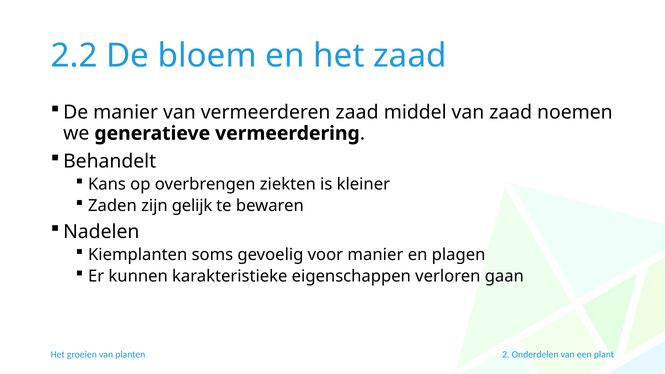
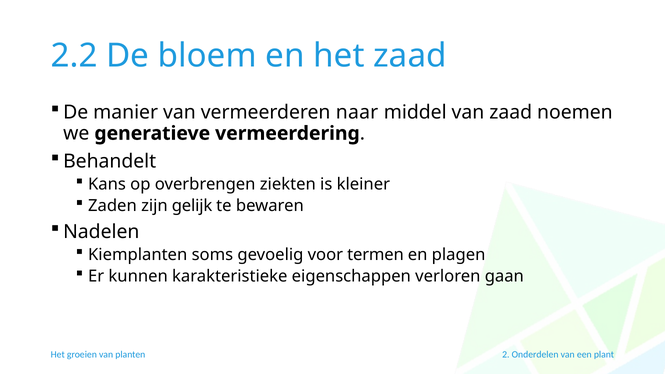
vermeerderen zaad: zaad -> naar (357, 112)
voor manier: manier -> termen (376, 255)
